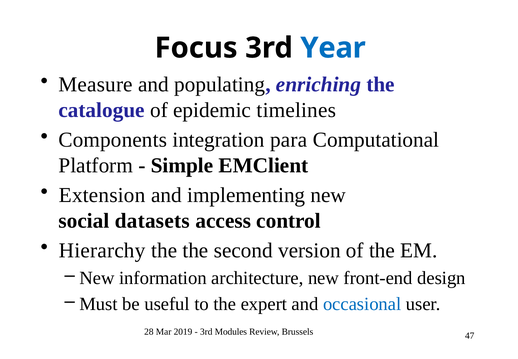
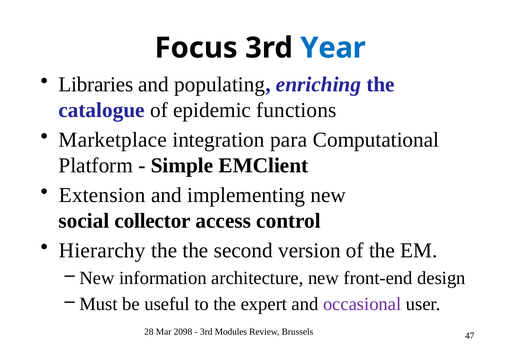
Measure: Measure -> Libraries (96, 84)
timelines: timelines -> functions (296, 110)
Components: Components -> Marketplace (113, 140)
datasets: datasets -> collector (153, 220)
occasional colour: blue -> purple (362, 304)
2019: 2019 -> 2098 (183, 331)
